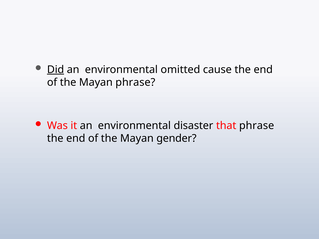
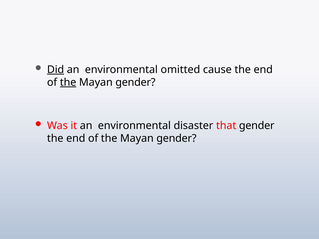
the underline: none -> present (68, 82)
phrase: phrase -> gender (135, 82)
that phrase: phrase -> gender (257, 126)
